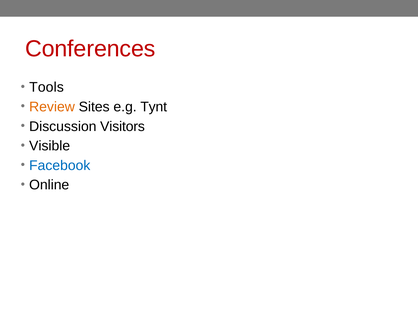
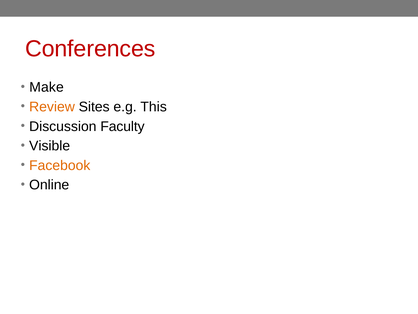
Tools: Tools -> Make (47, 87)
Tynt: Tynt -> This (154, 107)
Visitors: Visitors -> Faculty (122, 126)
Facebook colour: blue -> orange (60, 165)
